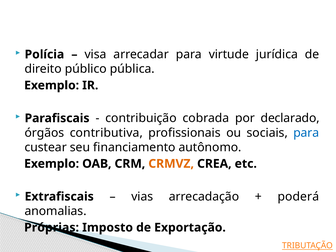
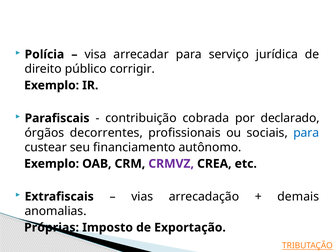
virtude: virtude -> serviço (229, 54)
pública: pública -> corrigir (132, 69)
contributiva: contributiva -> decorrentes (106, 133)
CRMVZ colour: orange -> purple (171, 164)
poderá: poderá -> demais (298, 197)
